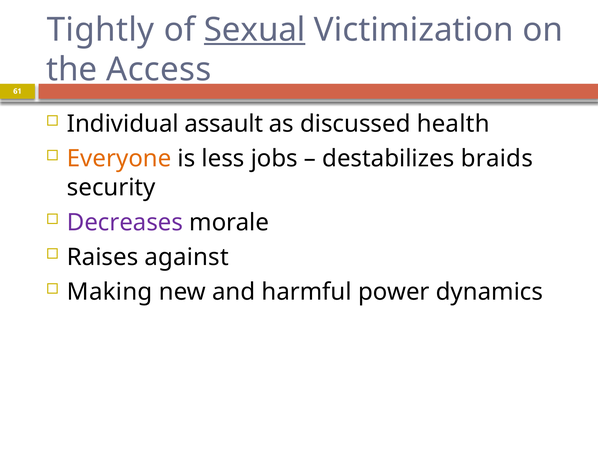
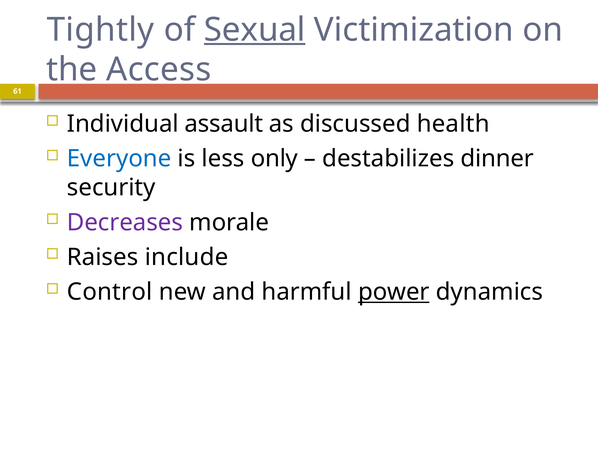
Everyone colour: orange -> blue (119, 159)
jobs: jobs -> only (274, 159)
braids: braids -> dinner (497, 159)
against: against -> include (187, 257)
Making: Making -> Control (110, 292)
power underline: none -> present (394, 292)
